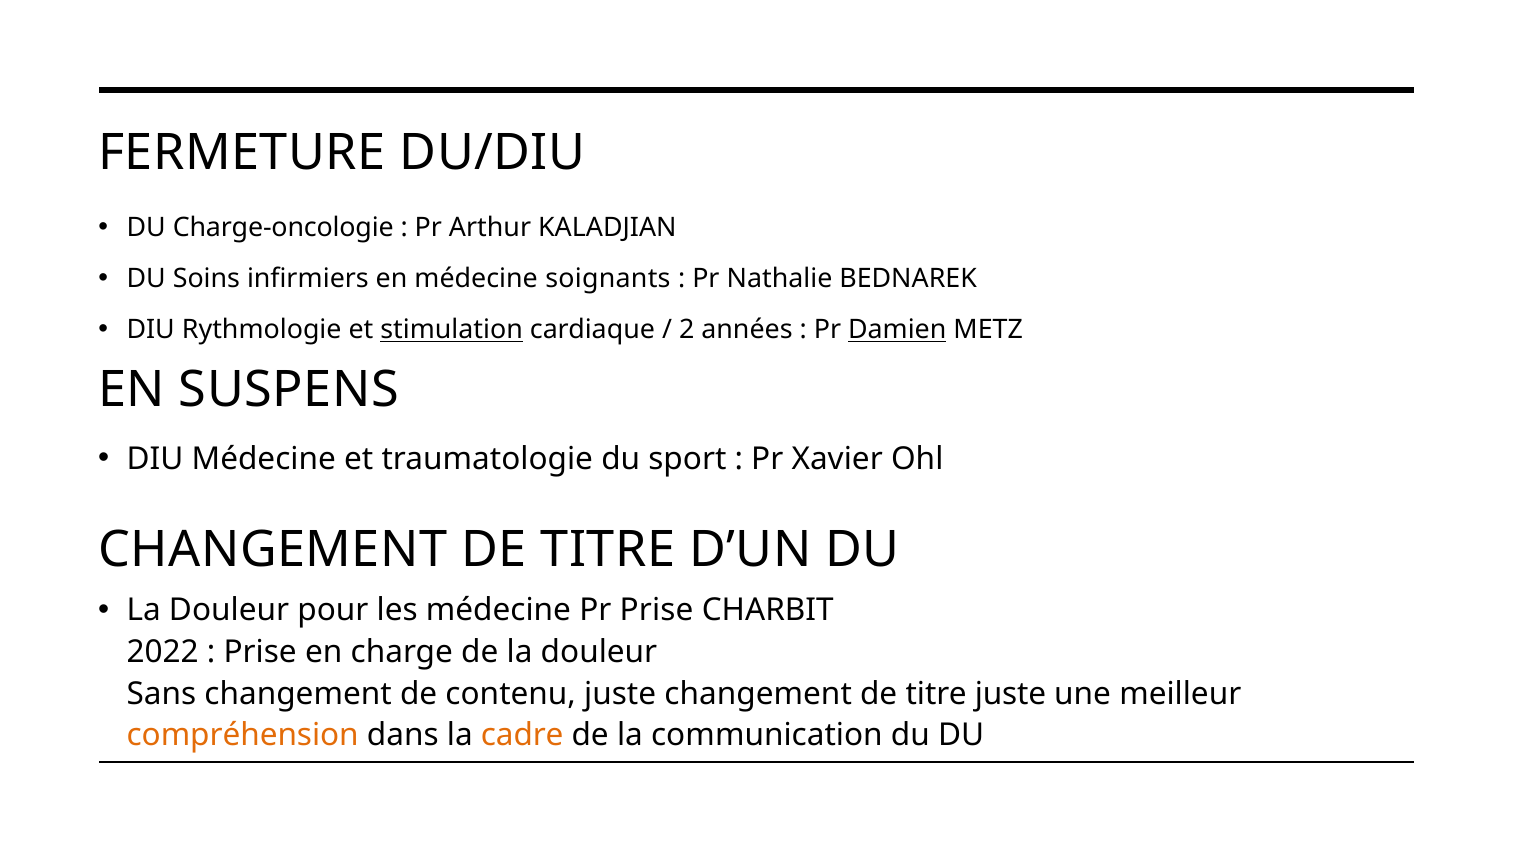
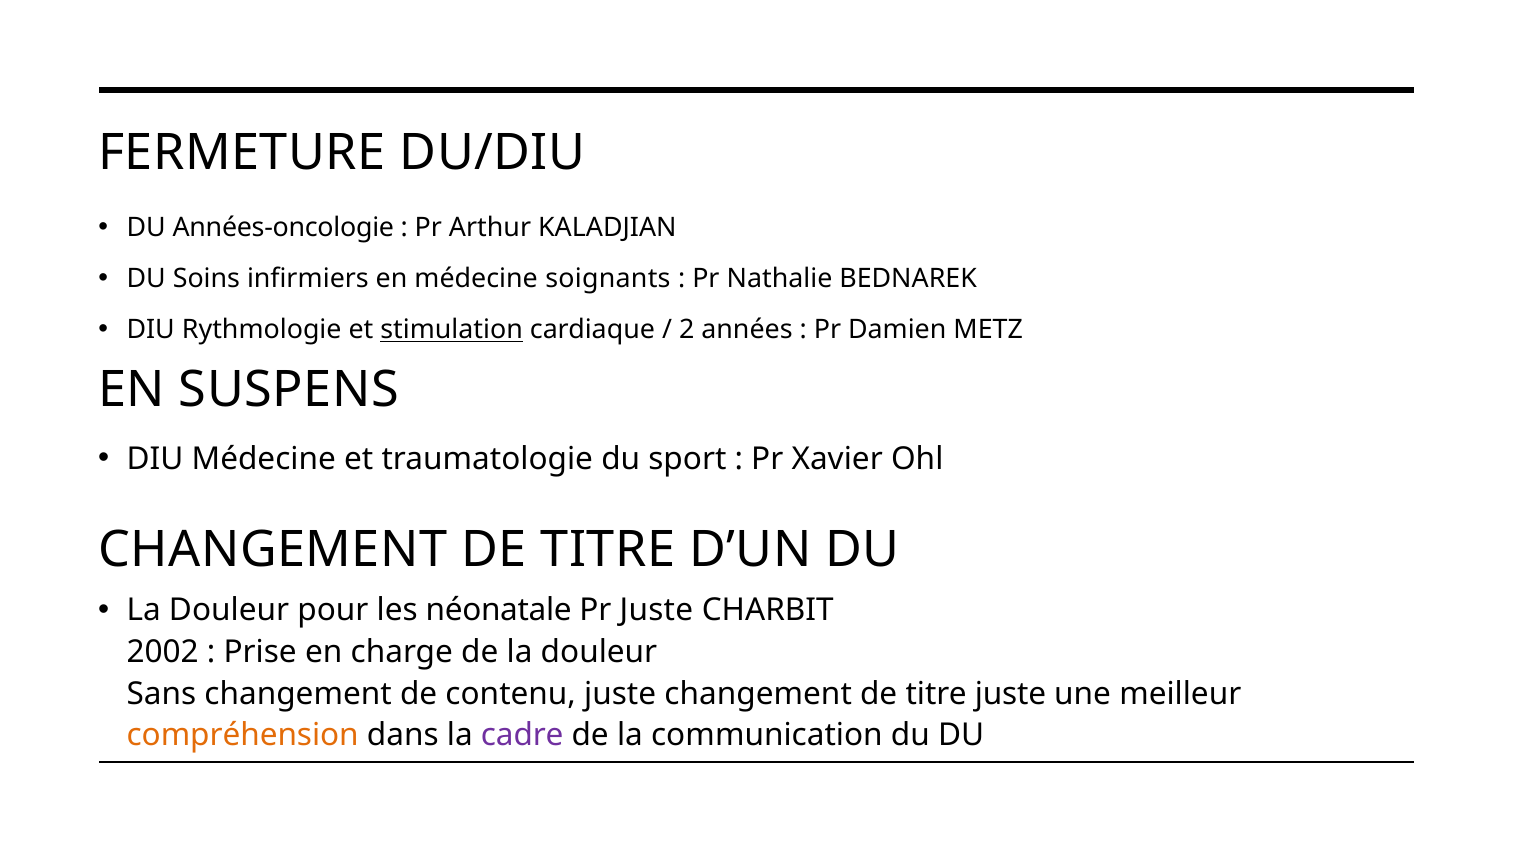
Charge-oncologie: Charge-oncologie -> Années-oncologie (283, 228)
Damien underline: present -> none (897, 330)
les médecine: médecine -> néonatale (499, 611)
Pr Prise: Prise -> Juste (656, 611)
2022: 2022 -> 2002 (163, 652)
cadre colour: orange -> purple (522, 735)
